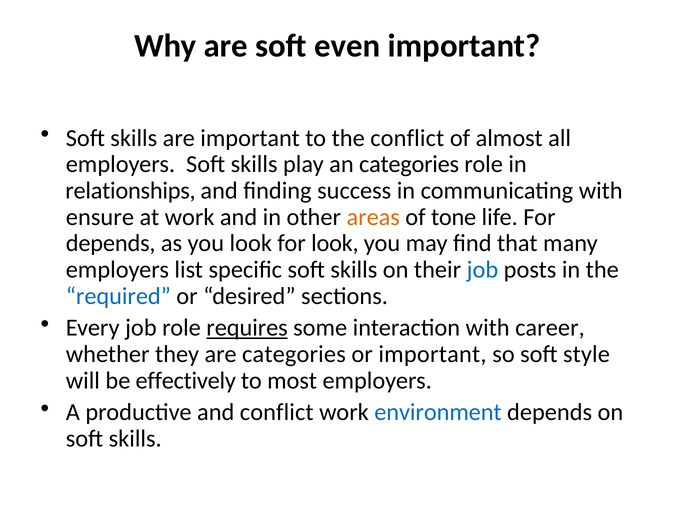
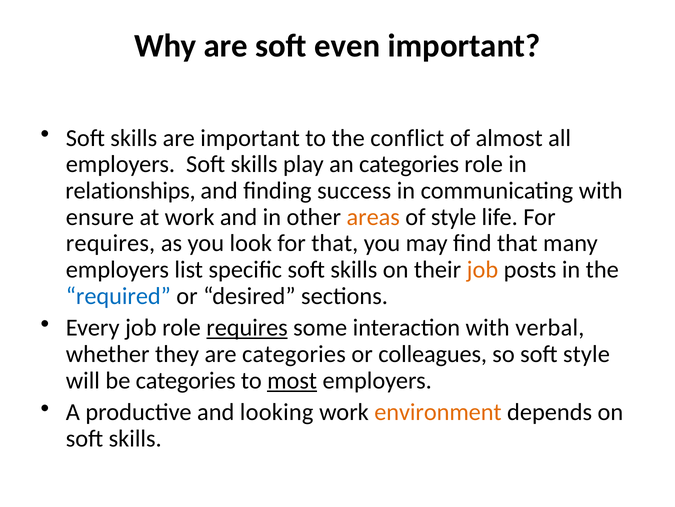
of tone: tone -> style (454, 217)
depends: depends -> requires (111, 243)
for look: look -> that (335, 243)
job colour: blue -> orange (482, 269)
career: career -> verbal (550, 327)
or important: important -> colleagues (433, 354)
be effectively: effectively -> categories (186, 380)
most underline: none -> present (292, 380)
and conflict: conflict -> looking (277, 412)
environment colour: blue -> orange (438, 412)
